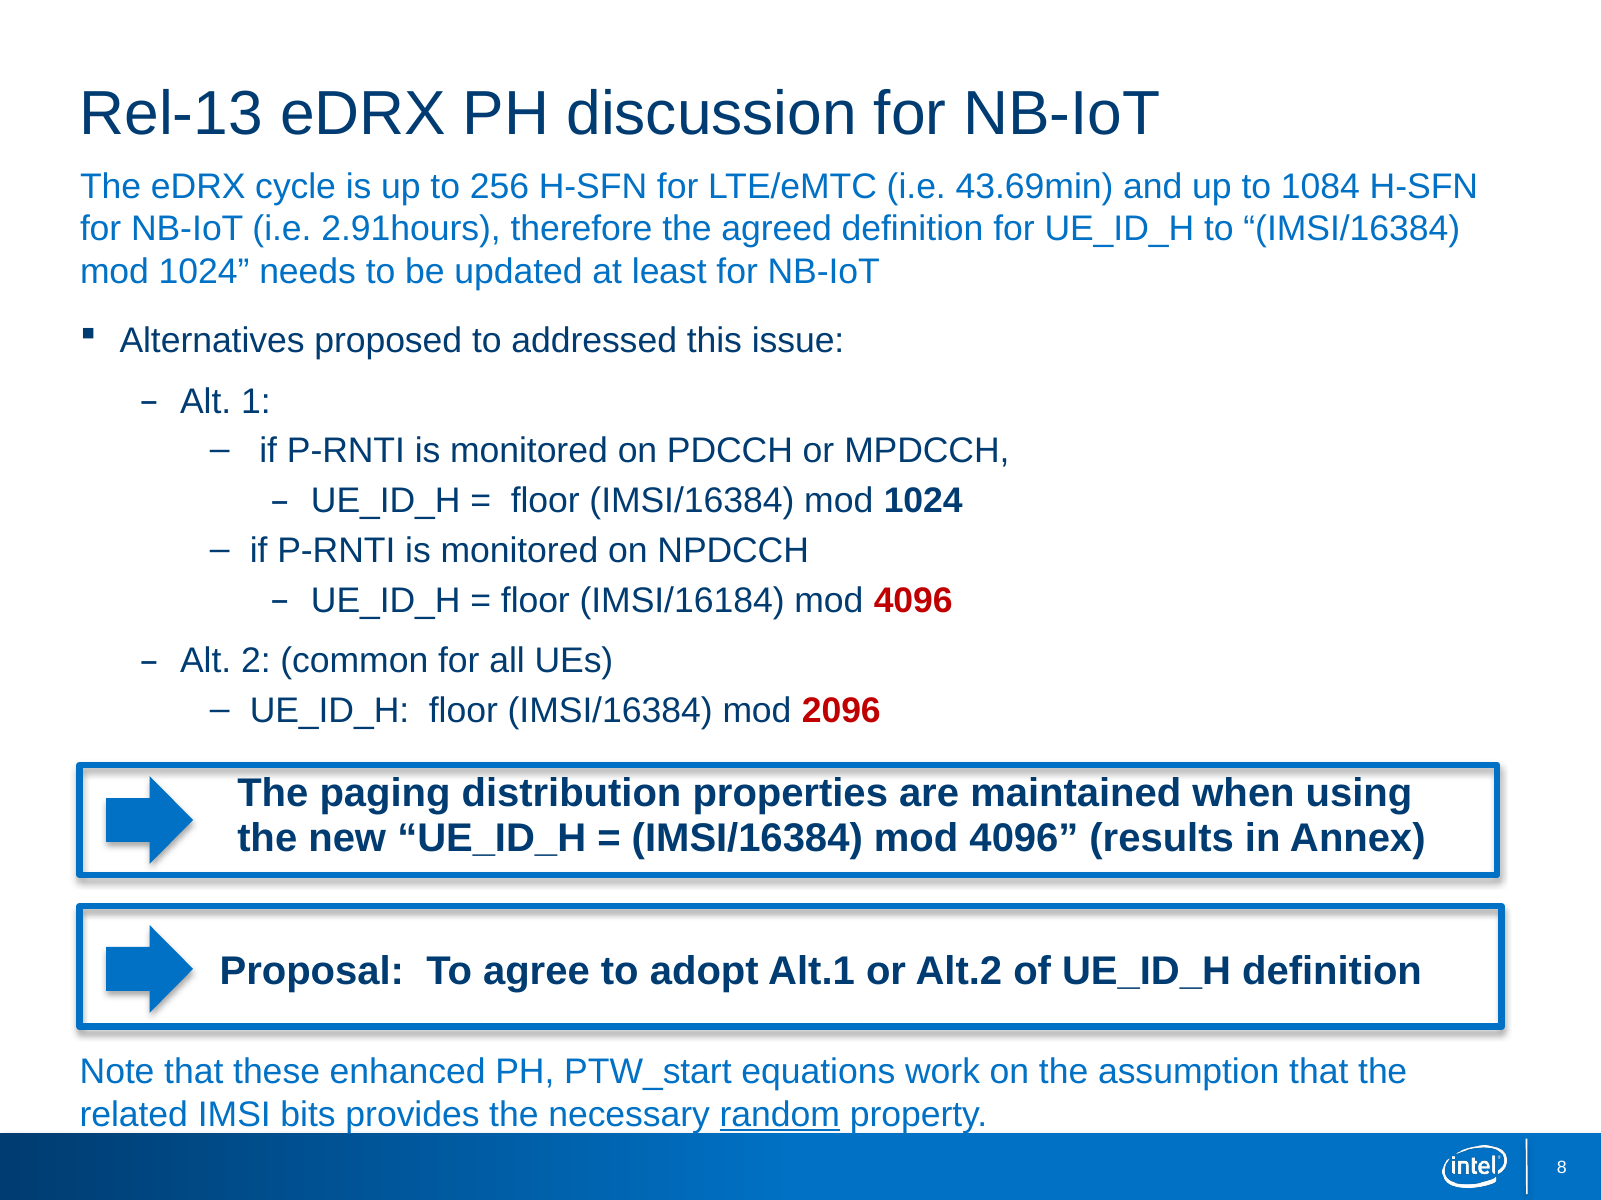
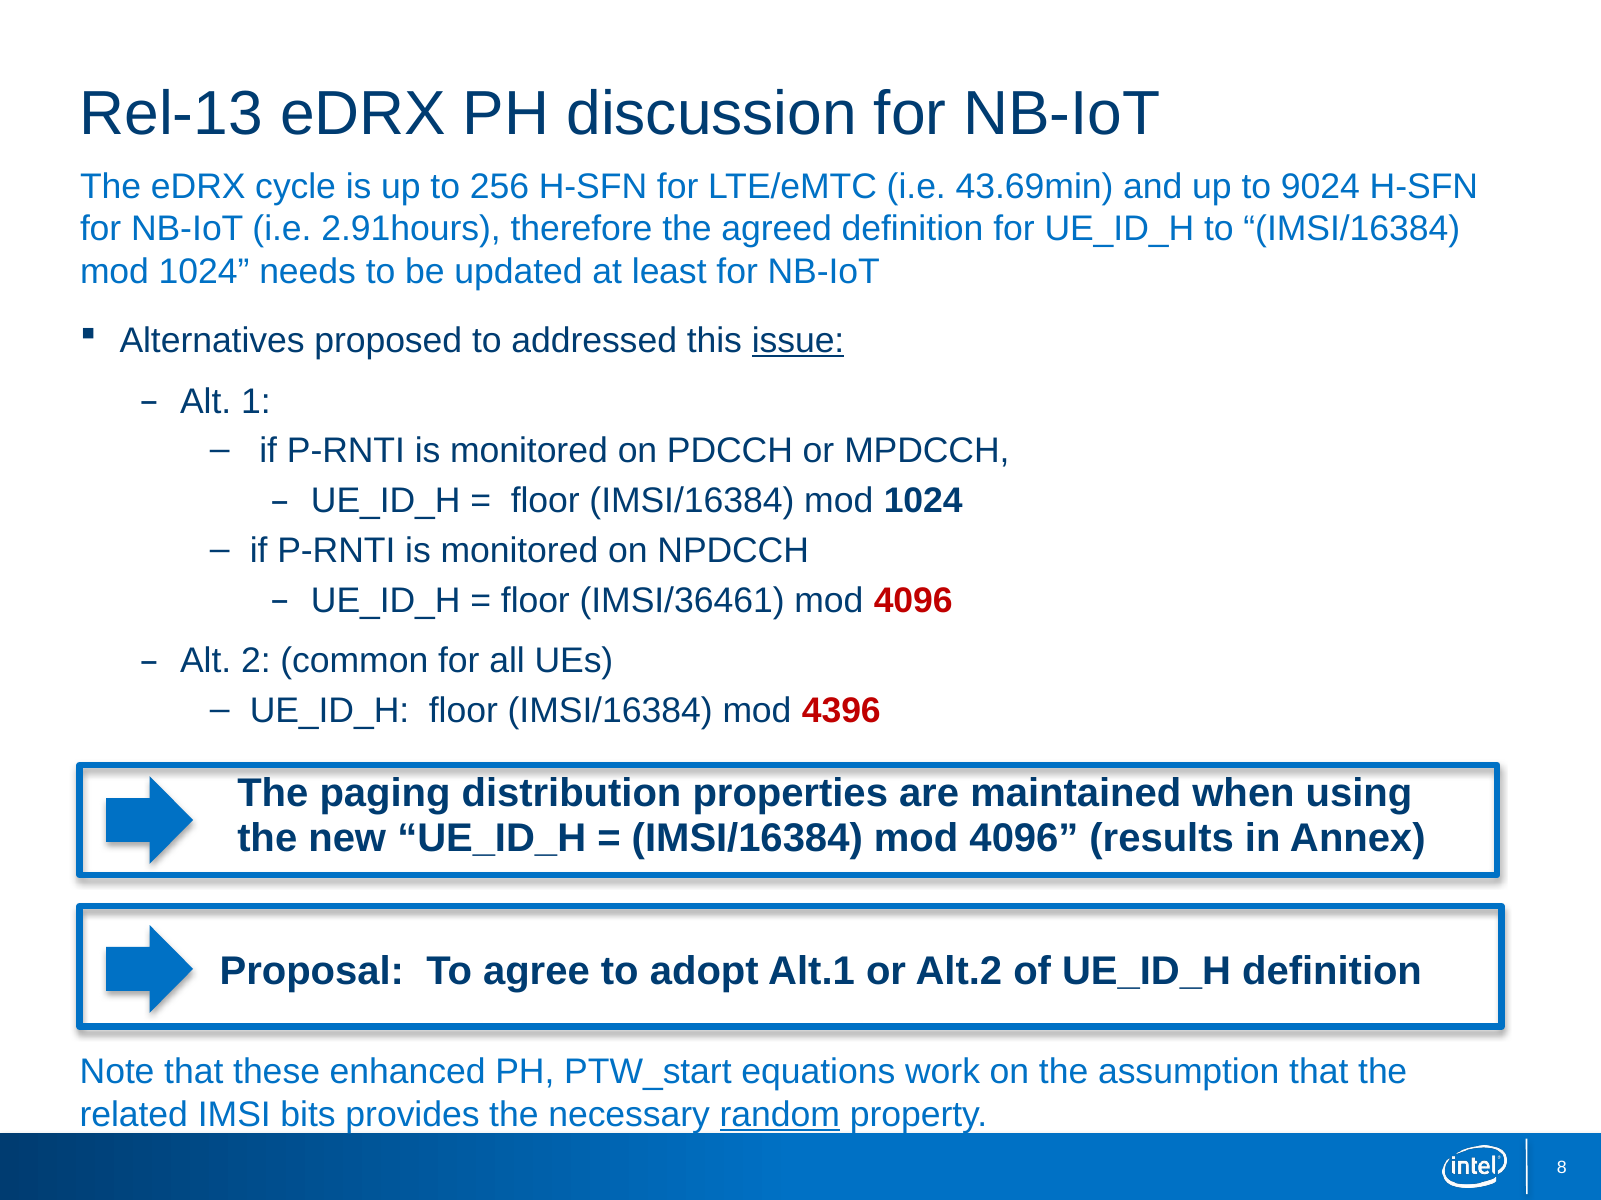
1084: 1084 -> 9024 (1320, 187)
issue underline: none -> present (798, 341)
IMSI/16184: IMSI/16184 -> IMSI/36461 (682, 601)
2096: 2096 -> 4396 (841, 711)
